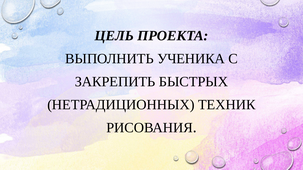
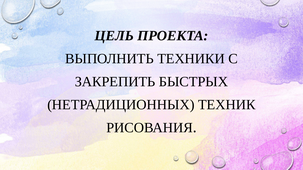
УЧЕНИКА: УЧЕНИКА -> ТЕХНИКИ (191, 59)
